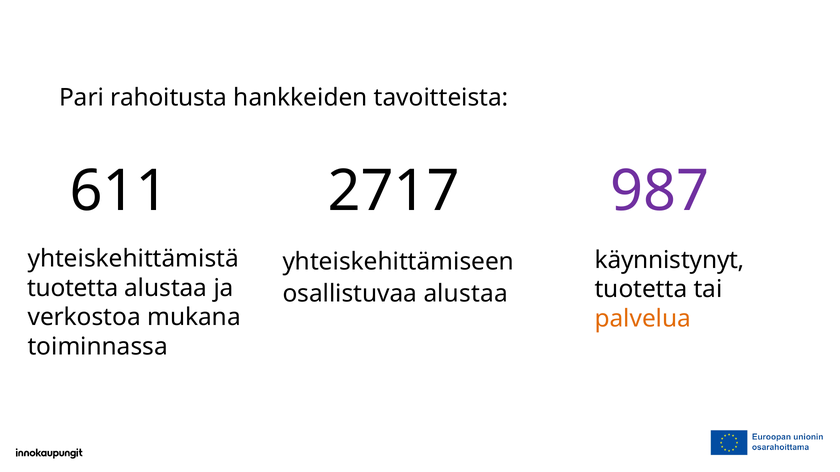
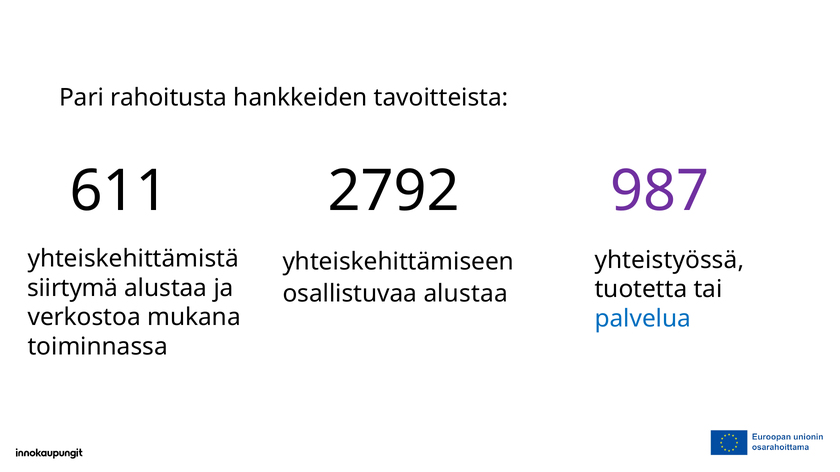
2717: 2717 -> 2792 (394, 192)
käynnistynyt: käynnistynyt -> yhteistyössä (669, 260)
tuotetta: tuotetta -> siirtymä (73, 288)
palvelua colour: orange -> blue (643, 319)
